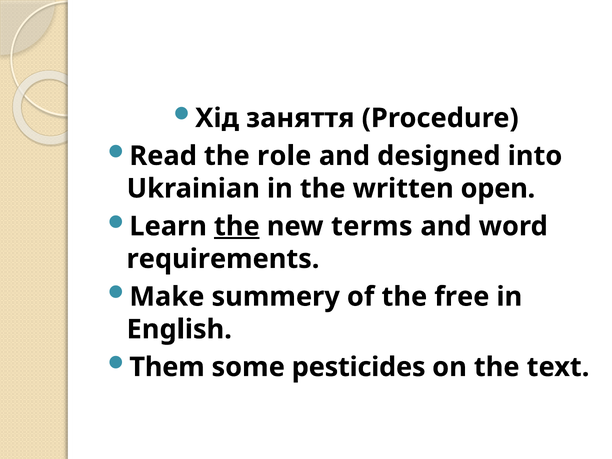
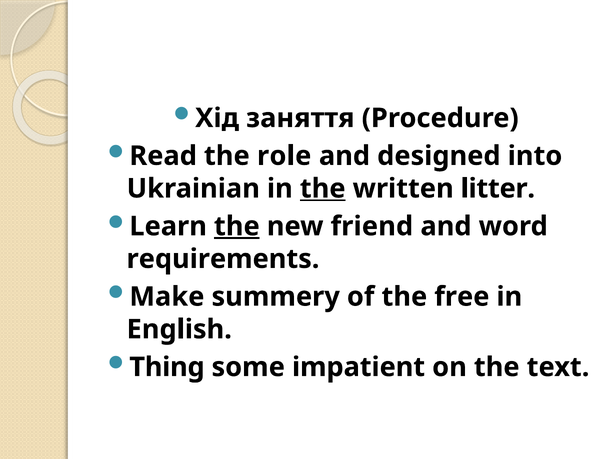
the underline: none -> present (323, 189)
open: open -> litter (498, 189)
terms: terms -> friend (372, 226)
Them: Them -> Thing (167, 367)
pesticides: pesticides -> impatient (359, 367)
